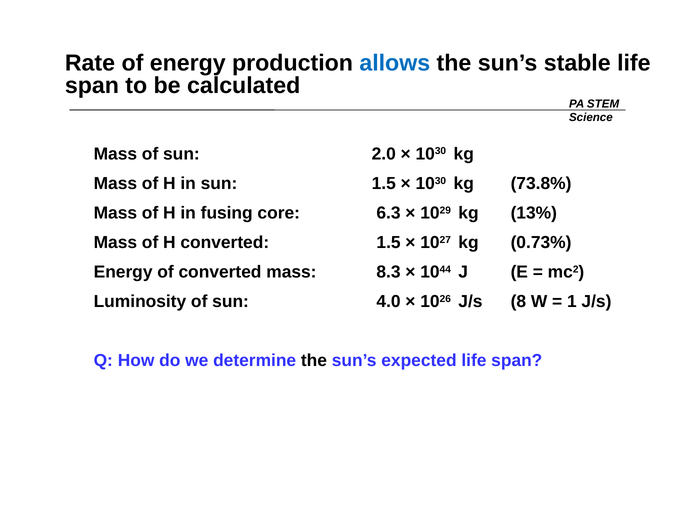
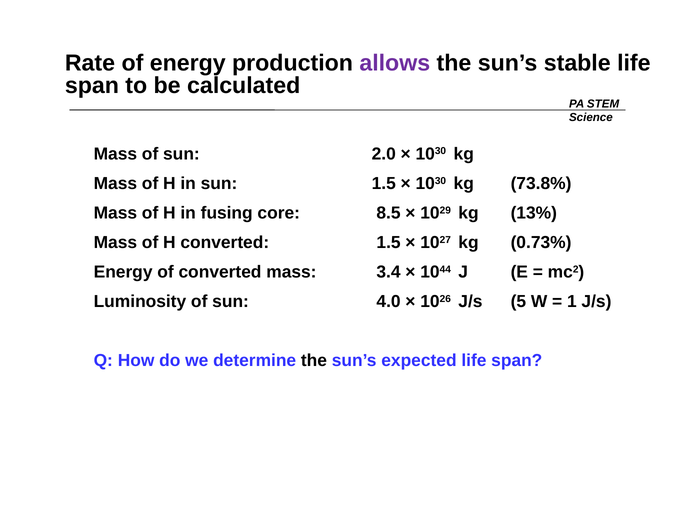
allows colour: blue -> purple (395, 63)
6.3: 6.3 -> 8.5 (389, 213)
8.3: 8.3 -> 3.4 (389, 272)
8: 8 -> 5 (518, 302)
